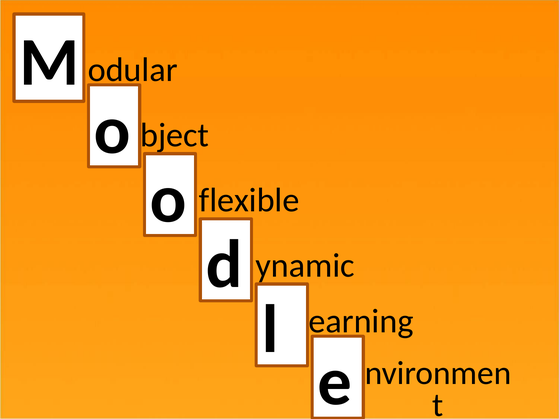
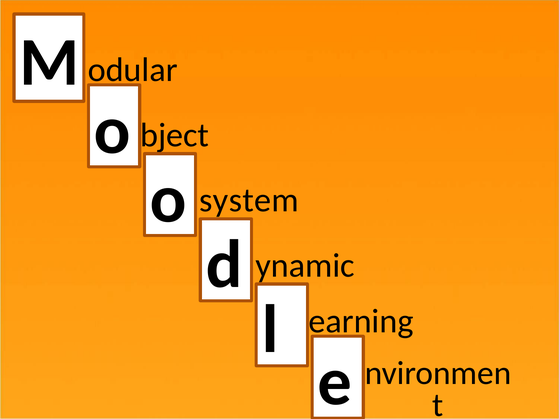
flexible: flexible -> system (249, 200)
